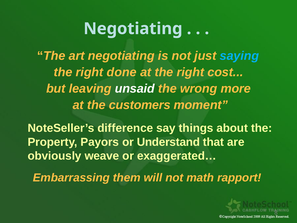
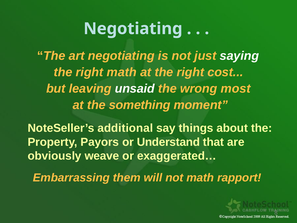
saying colour: light blue -> white (239, 56)
right done: done -> math (122, 72)
more: more -> most (236, 88)
customers: customers -> something (140, 105)
difference: difference -> additional (125, 128)
